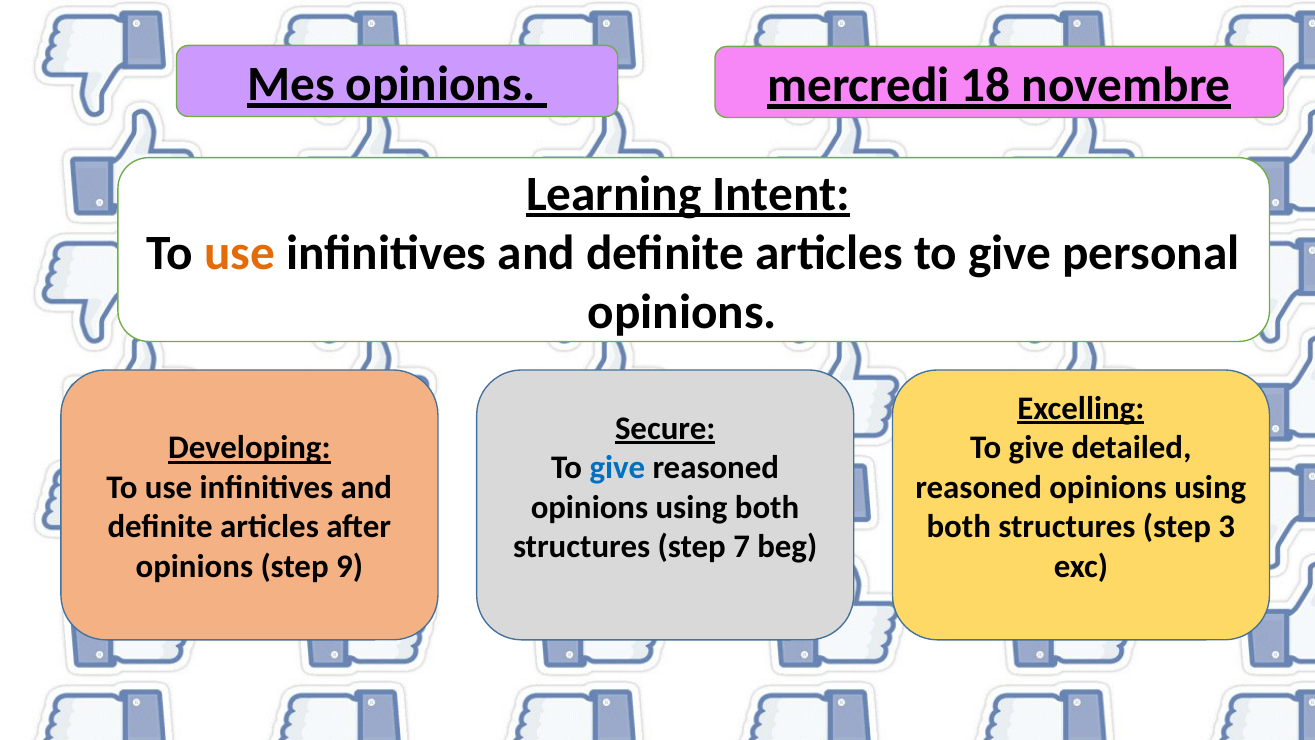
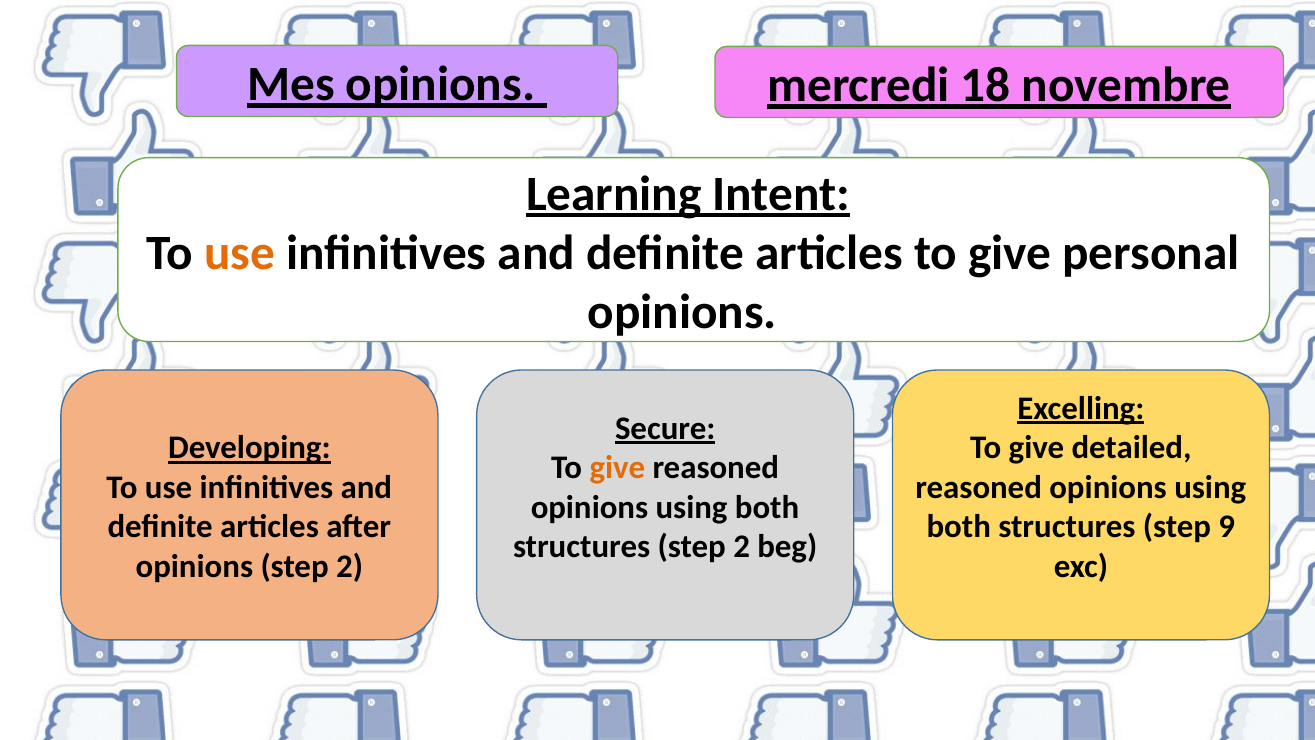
give colour: blue -> orange (617, 468)
3: 3 -> 9 (1227, 527)
structures step 7: 7 -> 2 (742, 546)
opinions step 9: 9 -> 2 (350, 566)
